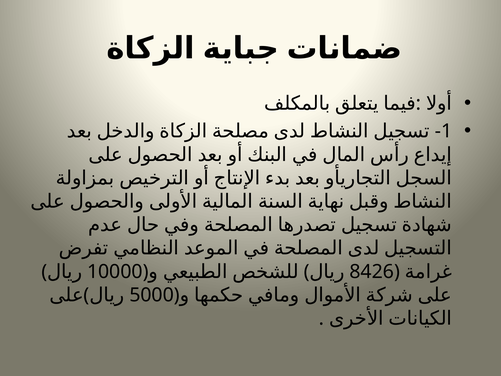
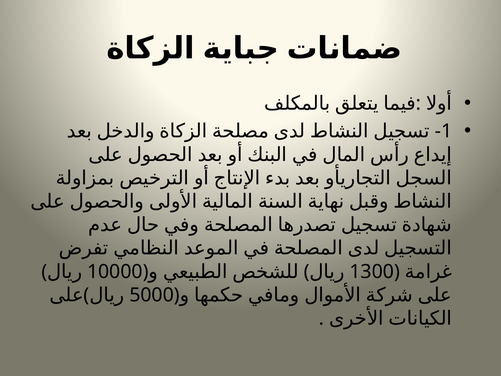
8426: 8426 -> 1300 (372, 271)
